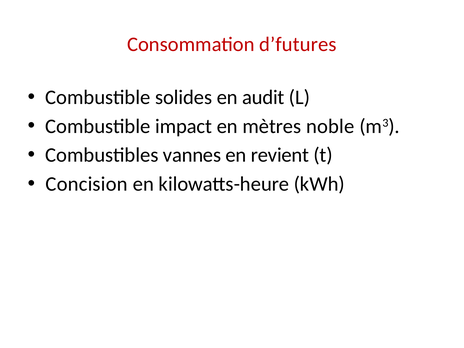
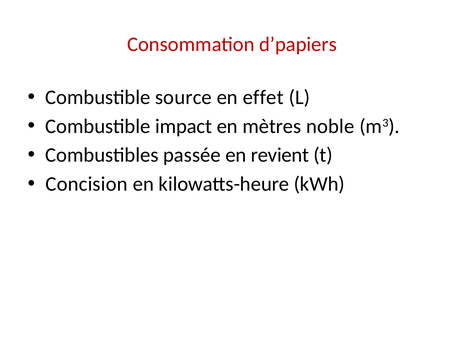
d’futures: d’futures -> d’papiers (298, 44)
solides: solides -> source (183, 97)
audit: audit -> effet (263, 97)
vannes: vannes -> passée (192, 155)
